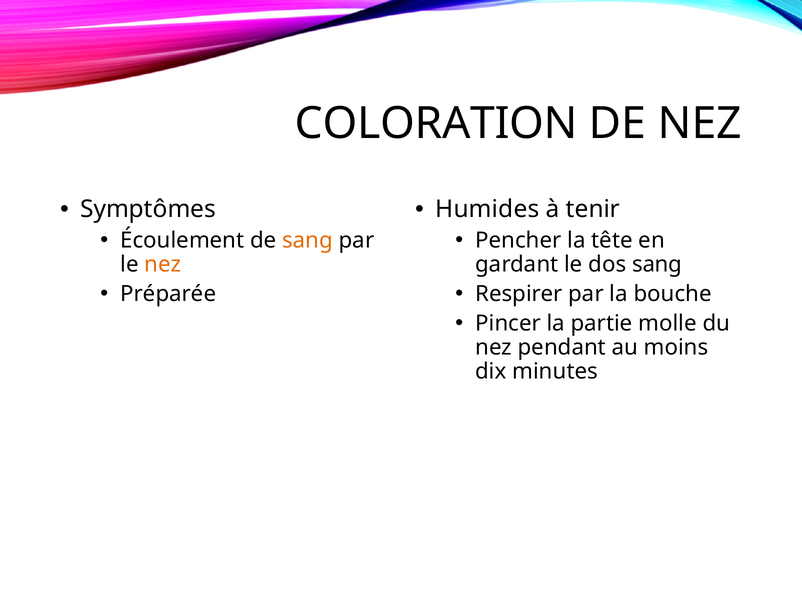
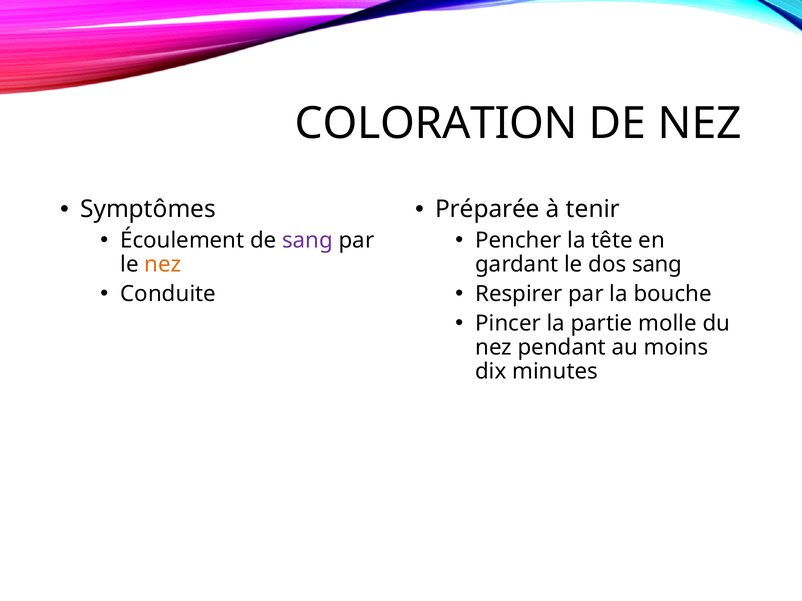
Humides: Humides -> Préparée (487, 210)
sang colour: orange -> purple (308, 240)
Préparée: Préparée -> Conduite (168, 294)
